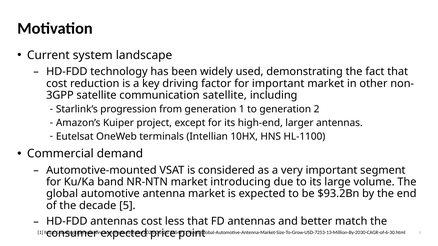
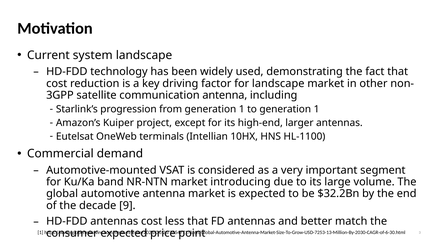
for important: important -> landscape (278, 84)
communication satellite: satellite -> antenna (225, 95)
to generation 2: 2 -> 1 (317, 109)
$93.2Bn: $93.2Bn -> $32.2Bn (338, 194)
5: 5 -> 9 (127, 206)
